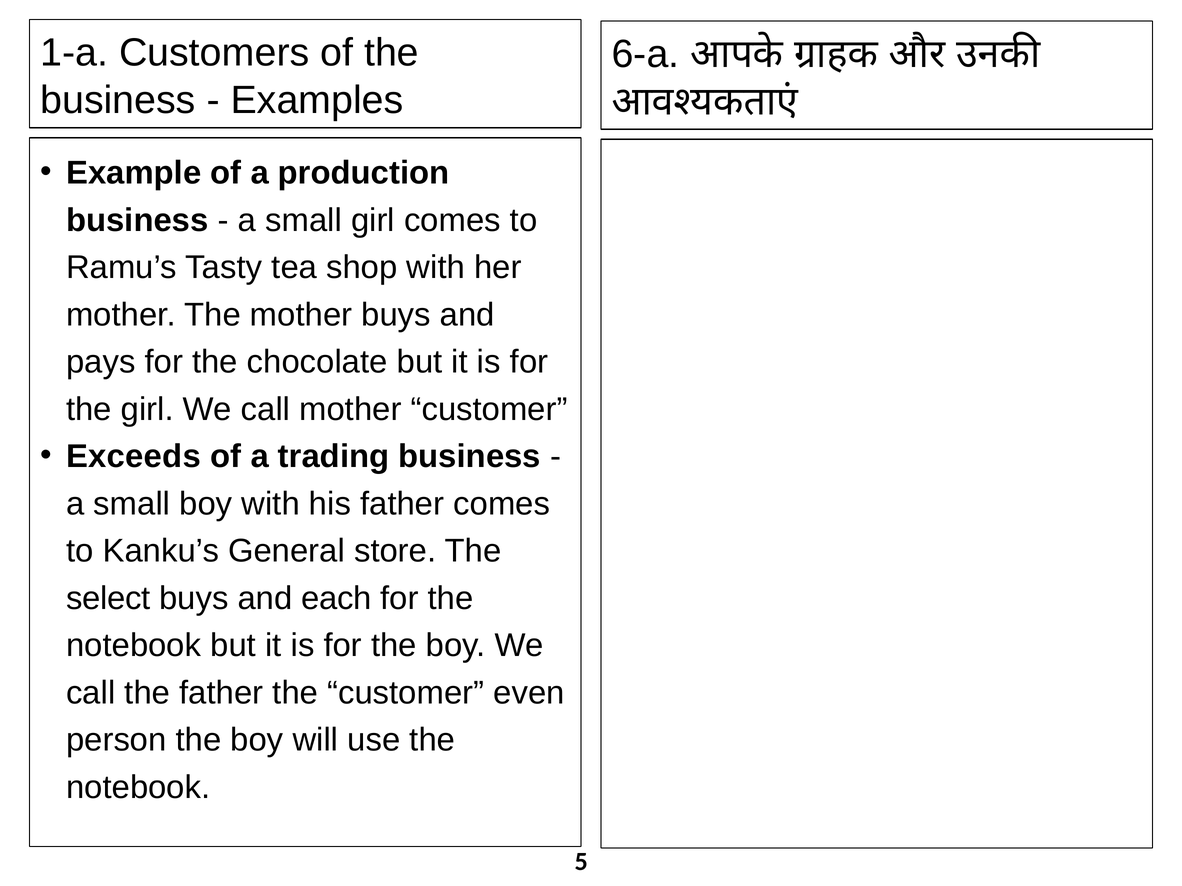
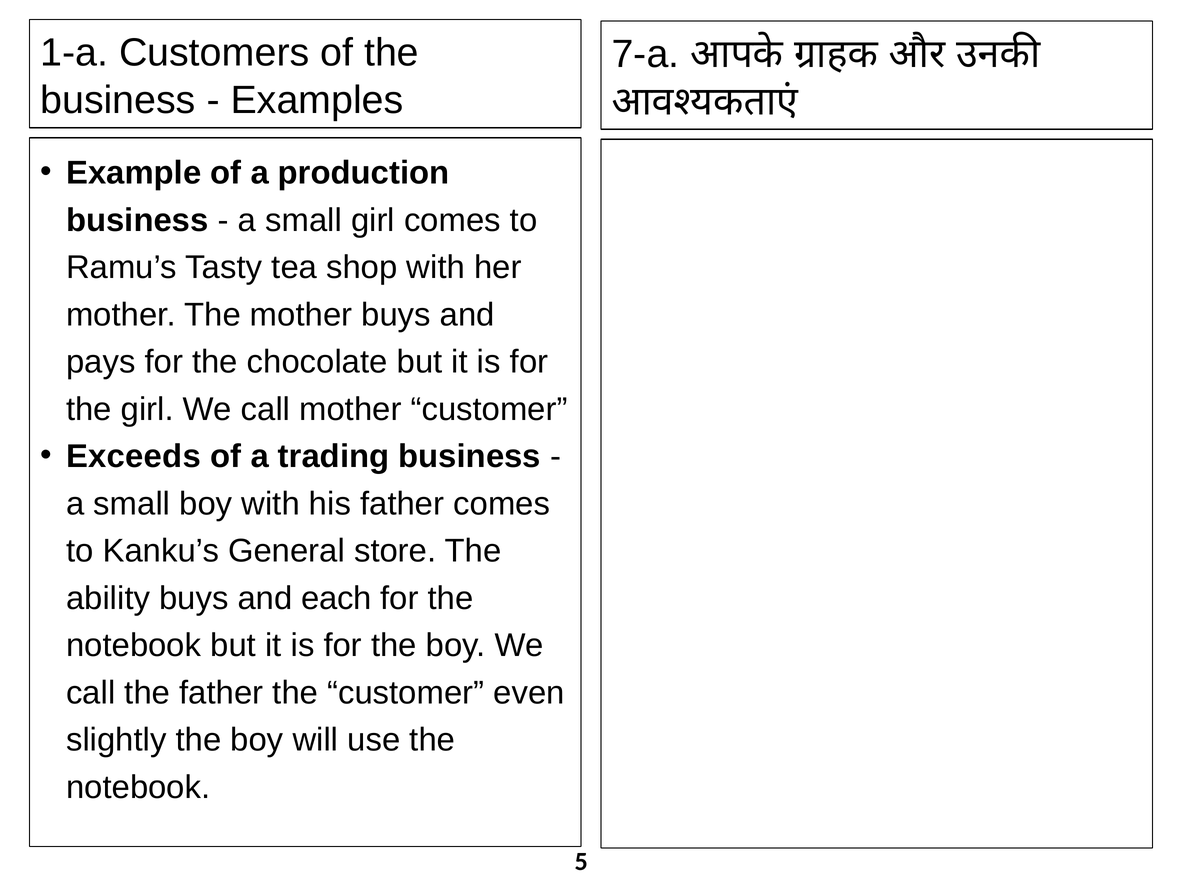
6-a: 6-a -> 7-a (645, 54)
select: select -> ability (108, 599)
person: person -> slightly (116, 740)
